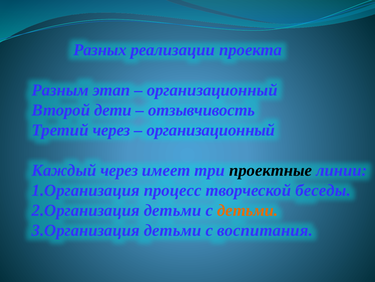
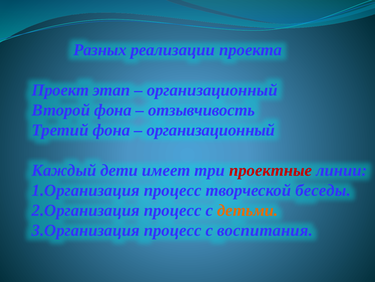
Разным: Разным -> Проект (60, 90)
Второй дети: дети -> фона (113, 110)
Третий через: через -> фона (111, 130)
Каждый через: через -> дети (119, 170)
проектные colour: black -> red (271, 170)
2.Организация детьми: детьми -> процесс (173, 210)
3.Организация детьми: детьми -> процесс (173, 230)
